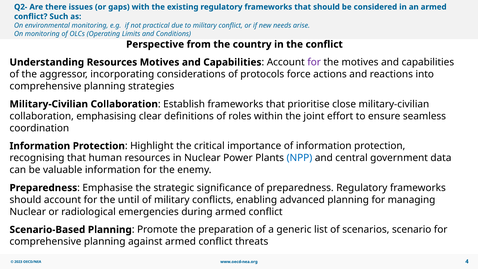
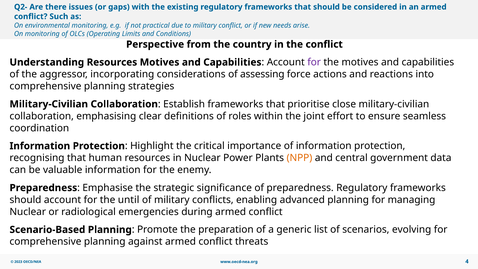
protocols: protocols -> assessing (262, 74)
NPP colour: blue -> orange (299, 158)
scenario: scenario -> evolving (412, 230)
